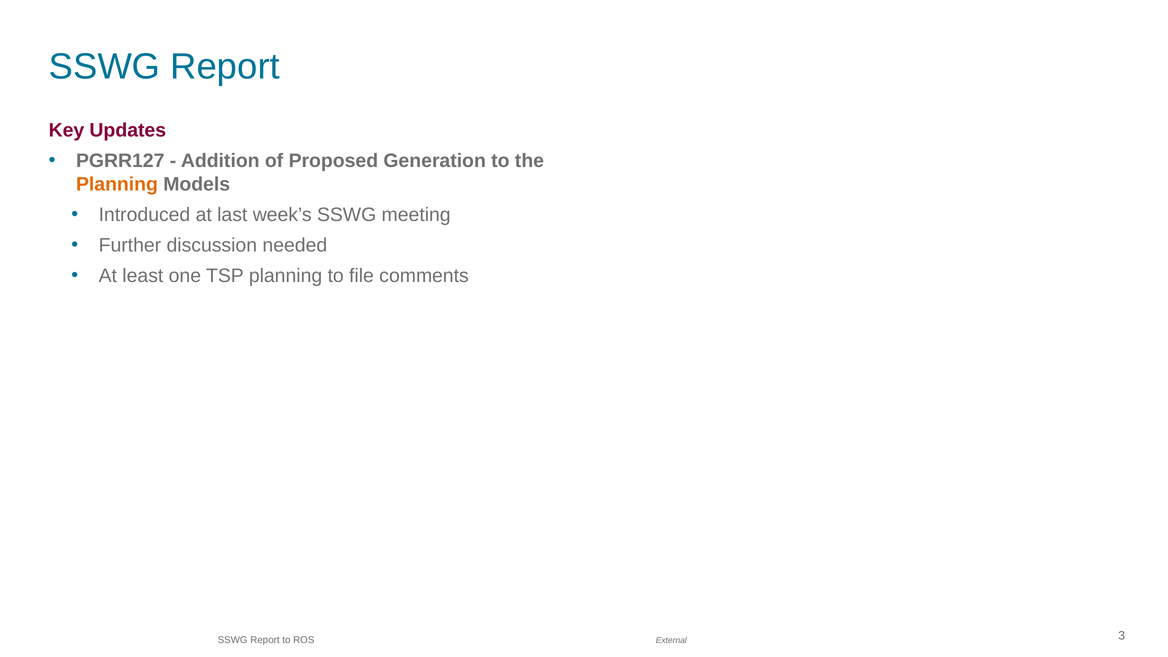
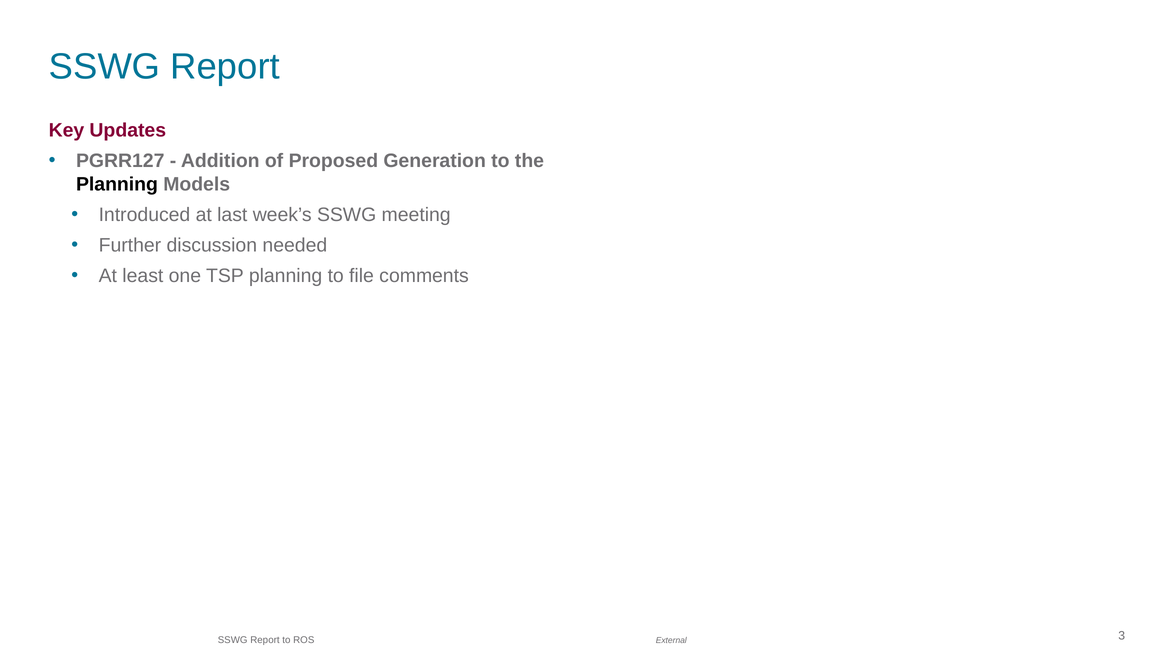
Planning colour: orange -> black (117, 184)
